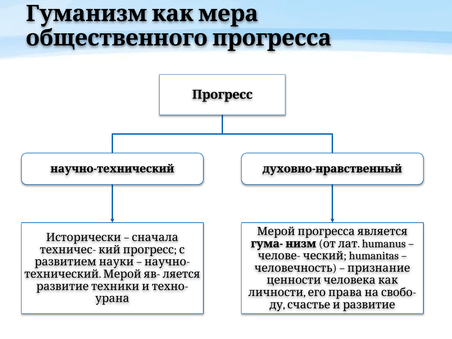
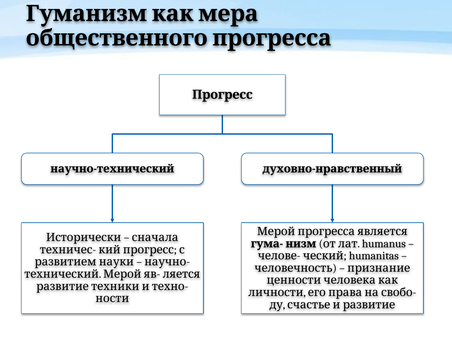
урана: урана -> ности (112, 299)
